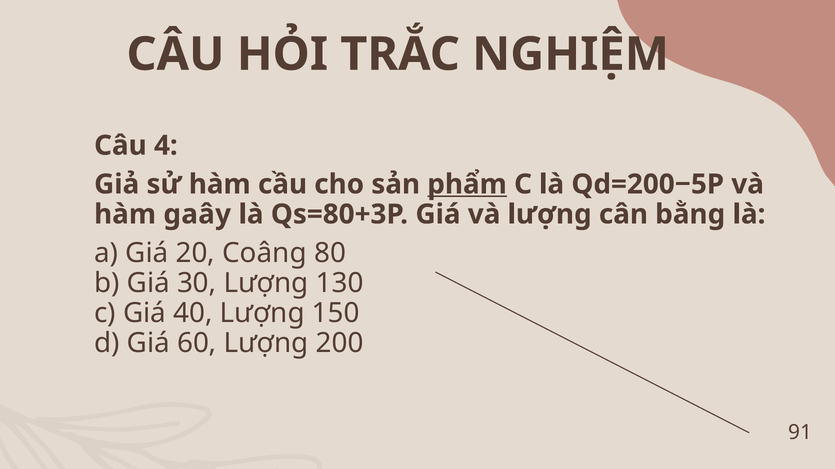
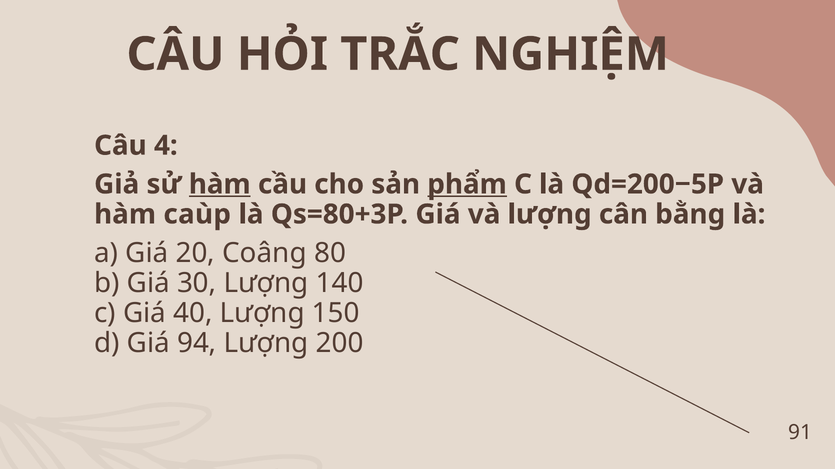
hàm underline: none -> present (220, 185)
gaây: gaây -> caùp (197, 215)
130: 130 -> 140 (340, 283)
60: 60 -> 94 (197, 344)
